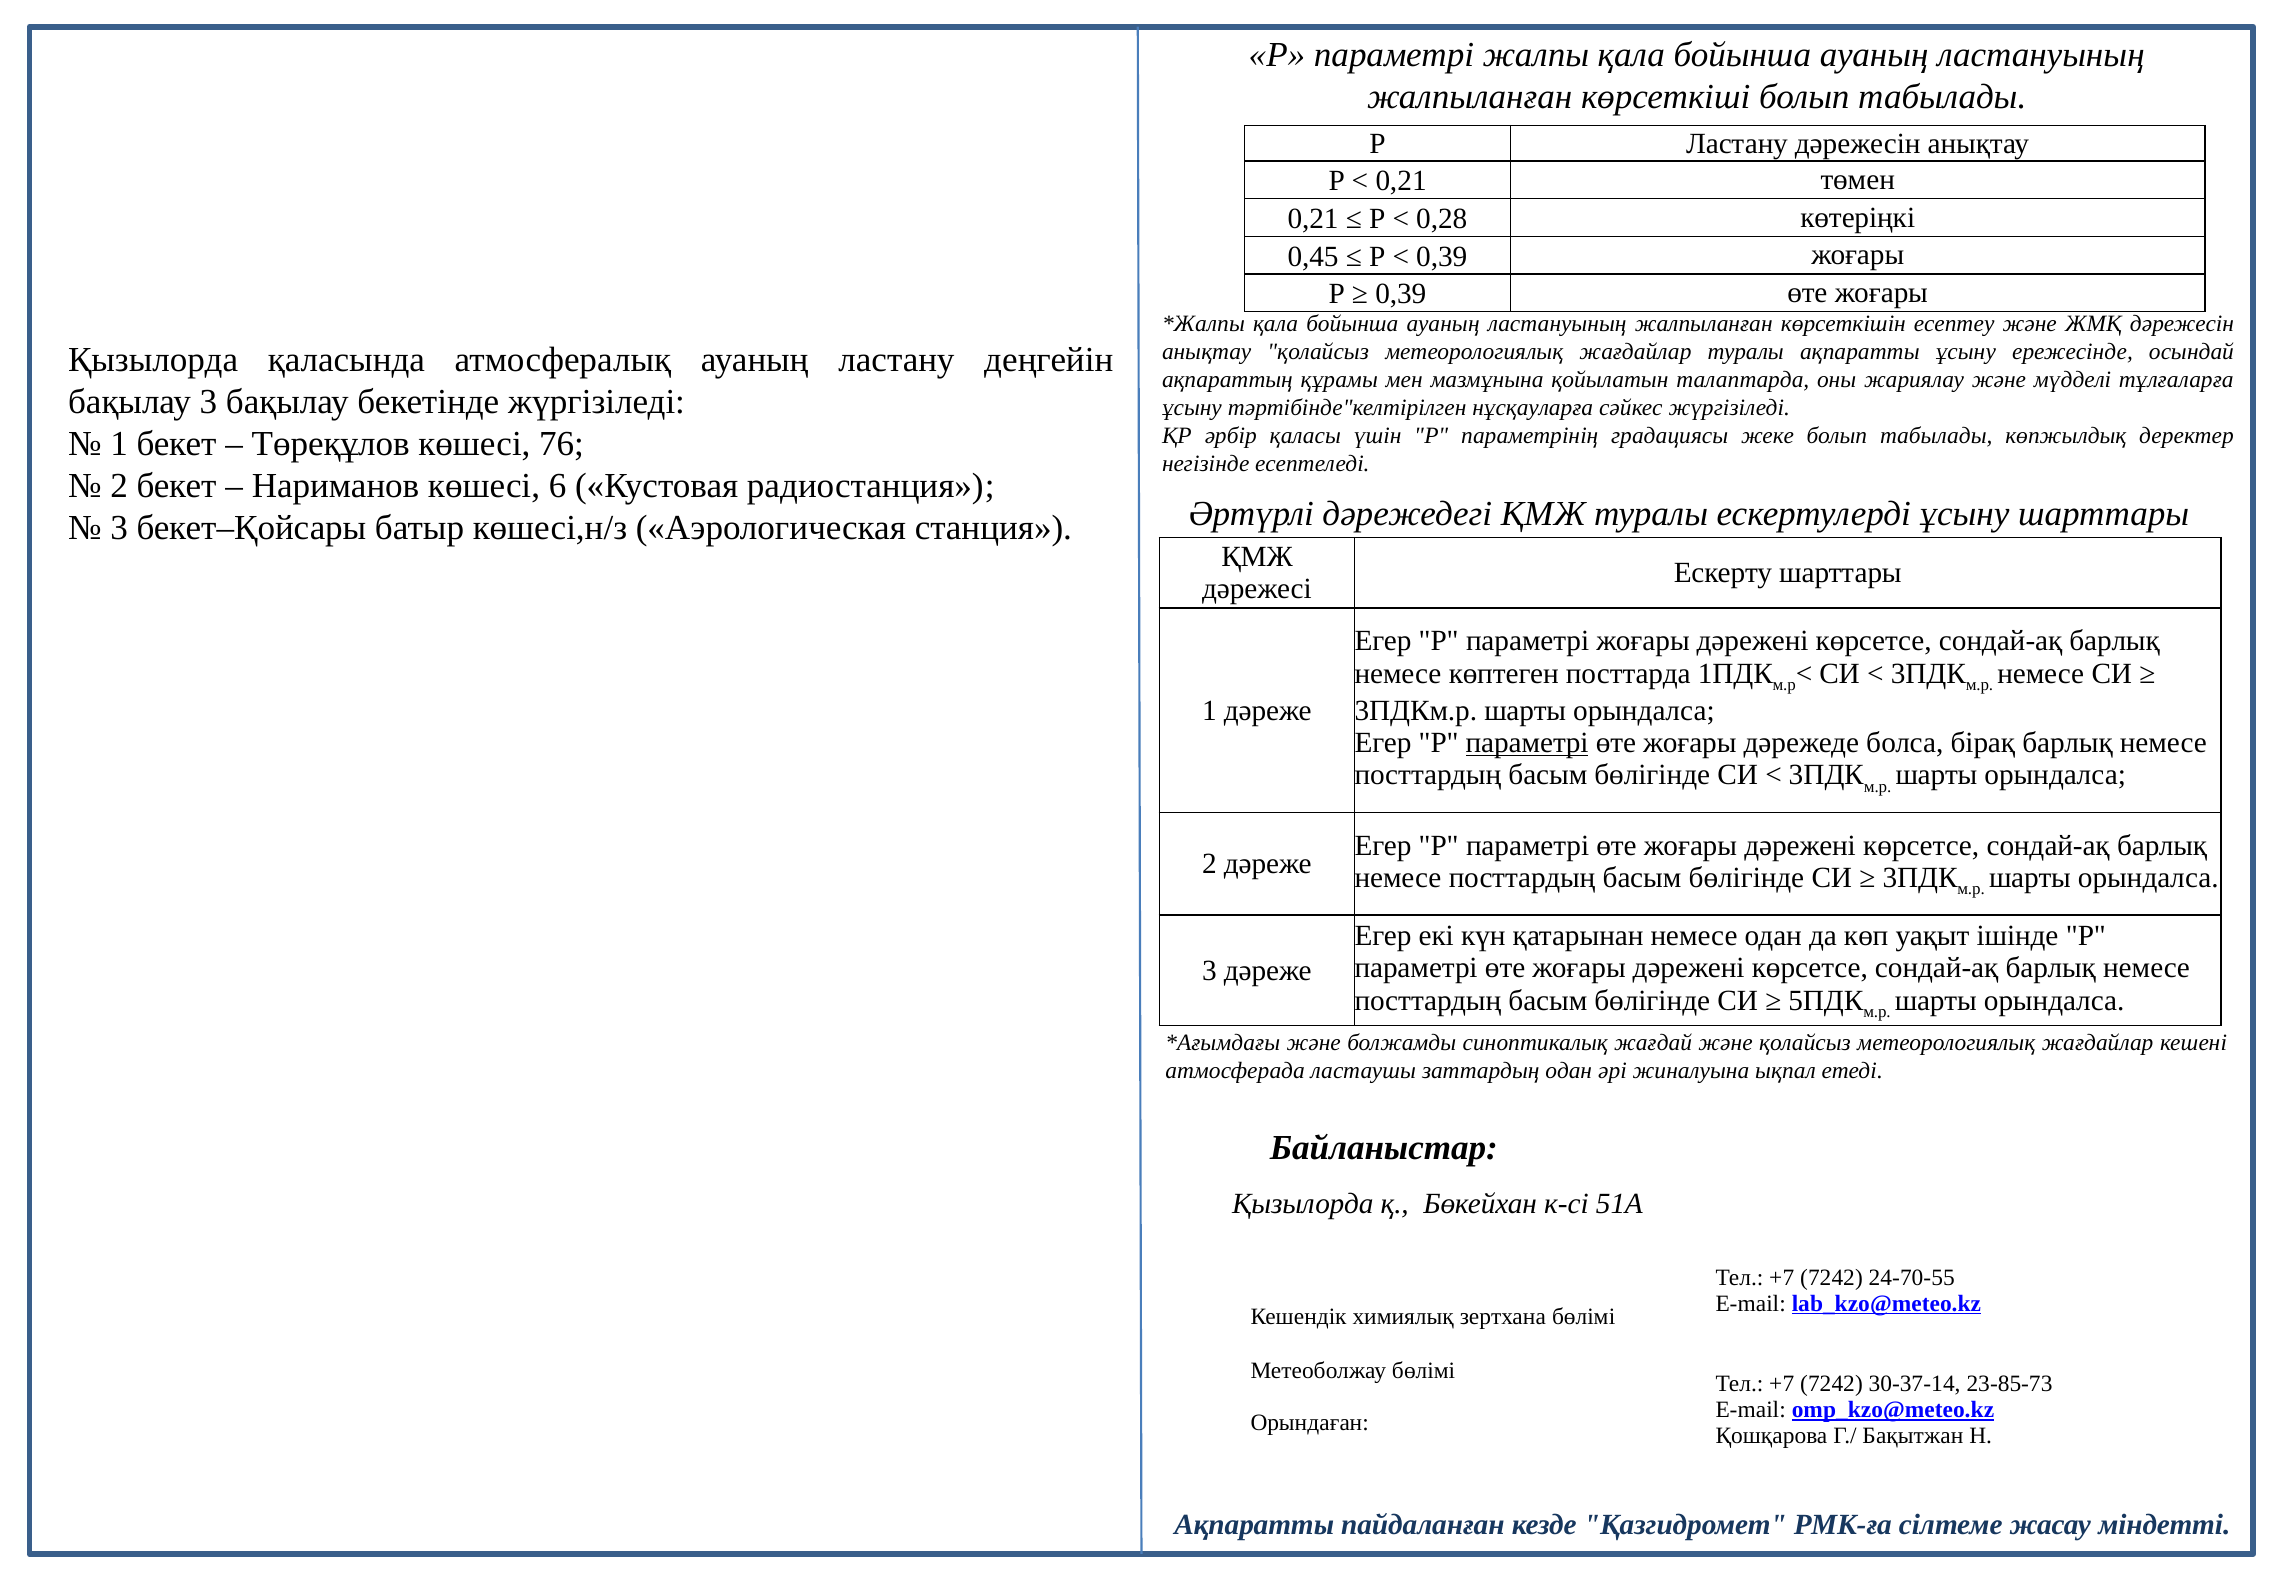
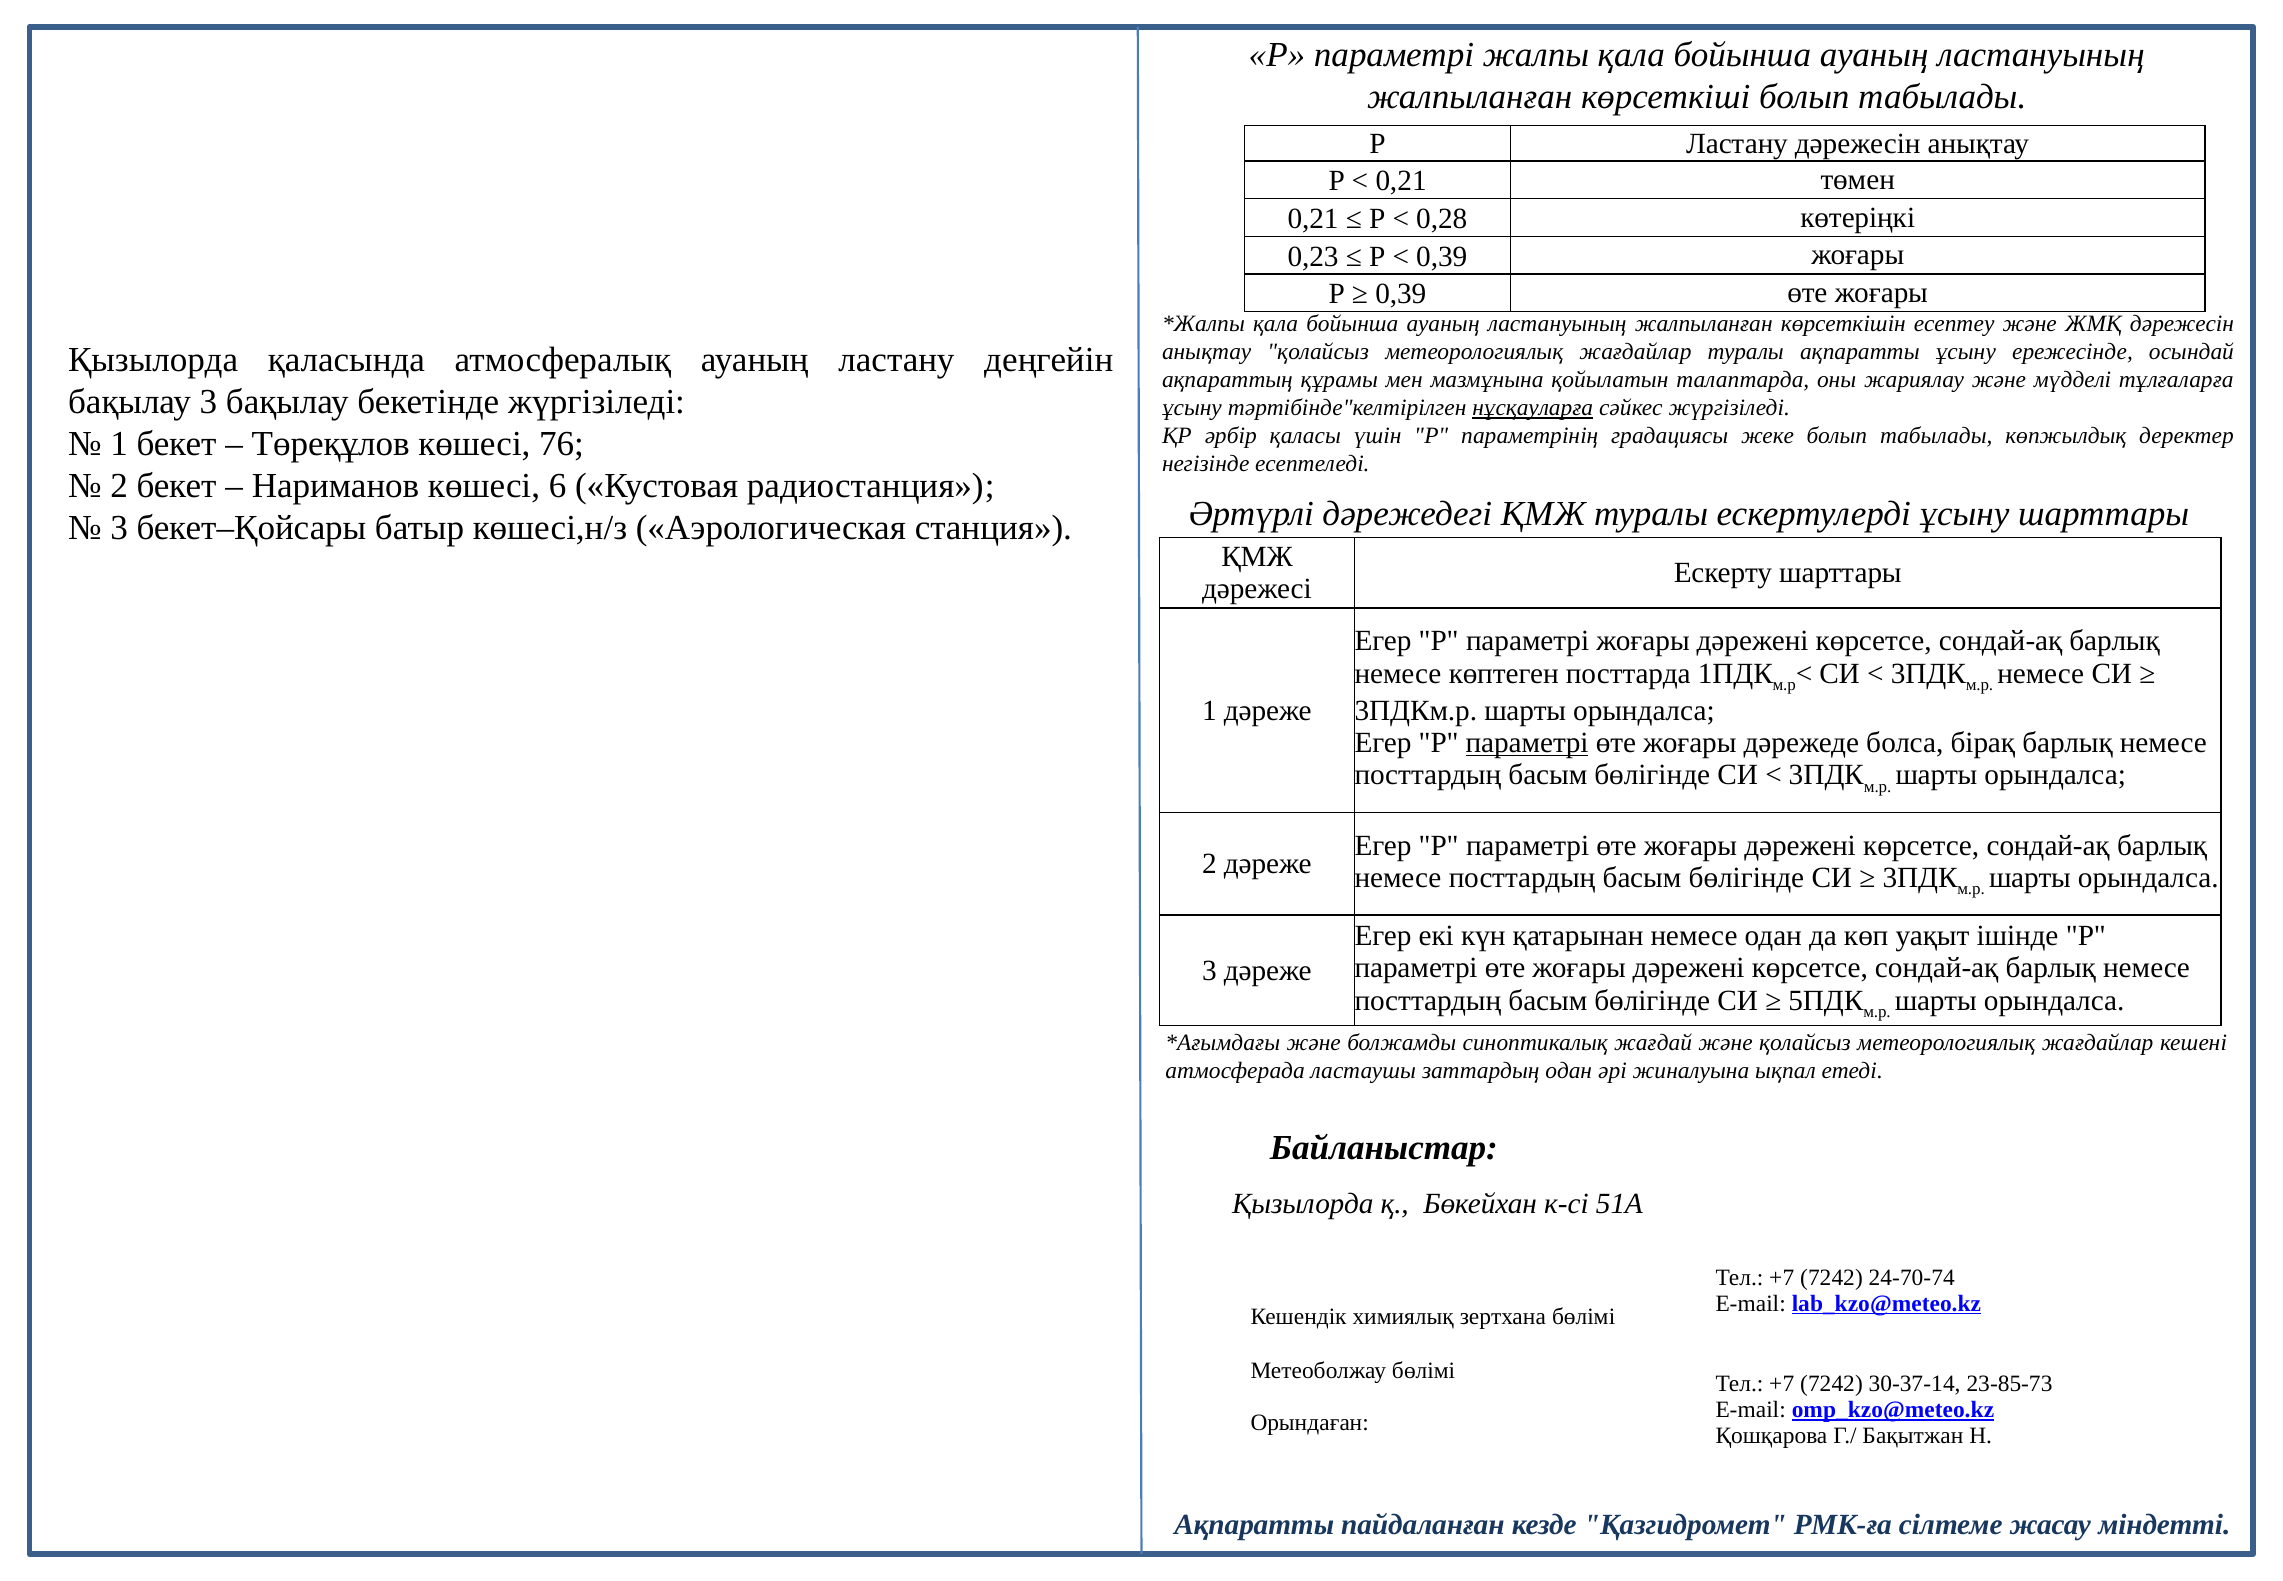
0,45: 0,45 -> 0,23 (1313, 256)
нұсқауларға underline: none -> present (1533, 408)
24-70-55: 24-70-55 -> 24-70-74 (1912, 1277)
